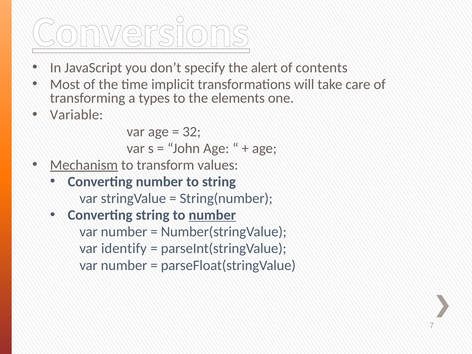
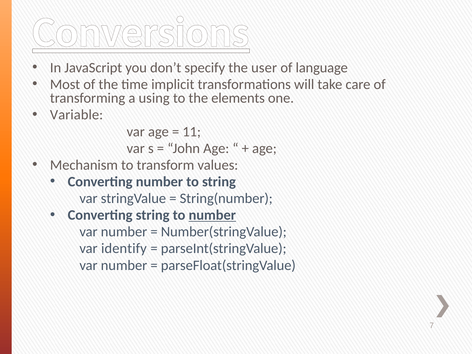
alert: alert -> user (264, 68)
contents: contents -> language (322, 68)
types: types -> using (154, 98)
32: 32 -> 11 (192, 132)
Mechanism underline: present -> none (84, 165)
